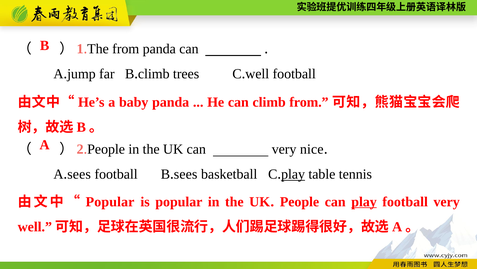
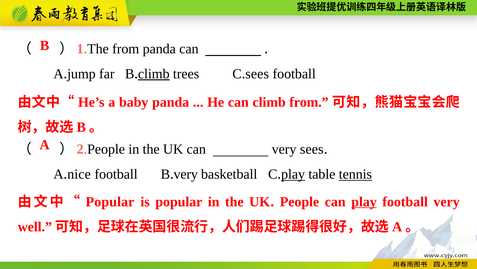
climb underline: none -> present (154, 74)
well: well -> sees (257, 74)
very nice: nice -> sees (312, 149)
sees: sees -> nice (79, 174)
sees: sees -> very (186, 174)
tennis underline: none -> present (355, 174)
